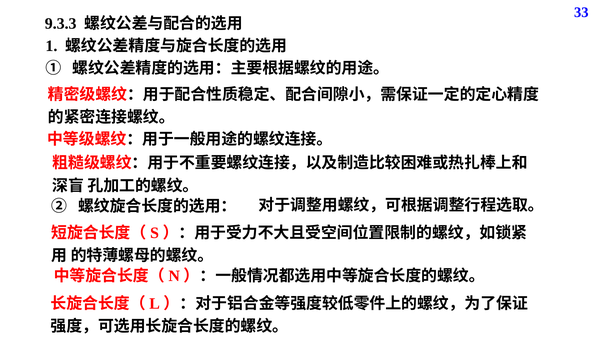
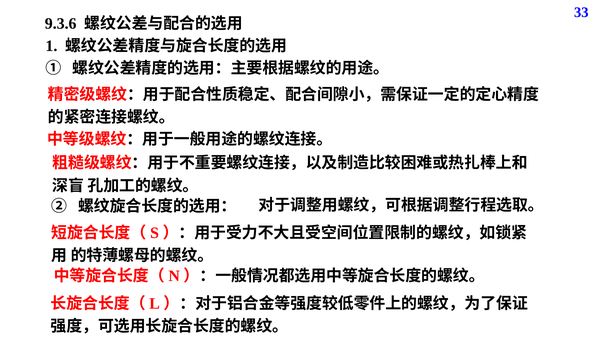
9.3.3: 9.3.3 -> 9.3.6 (61, 24)
